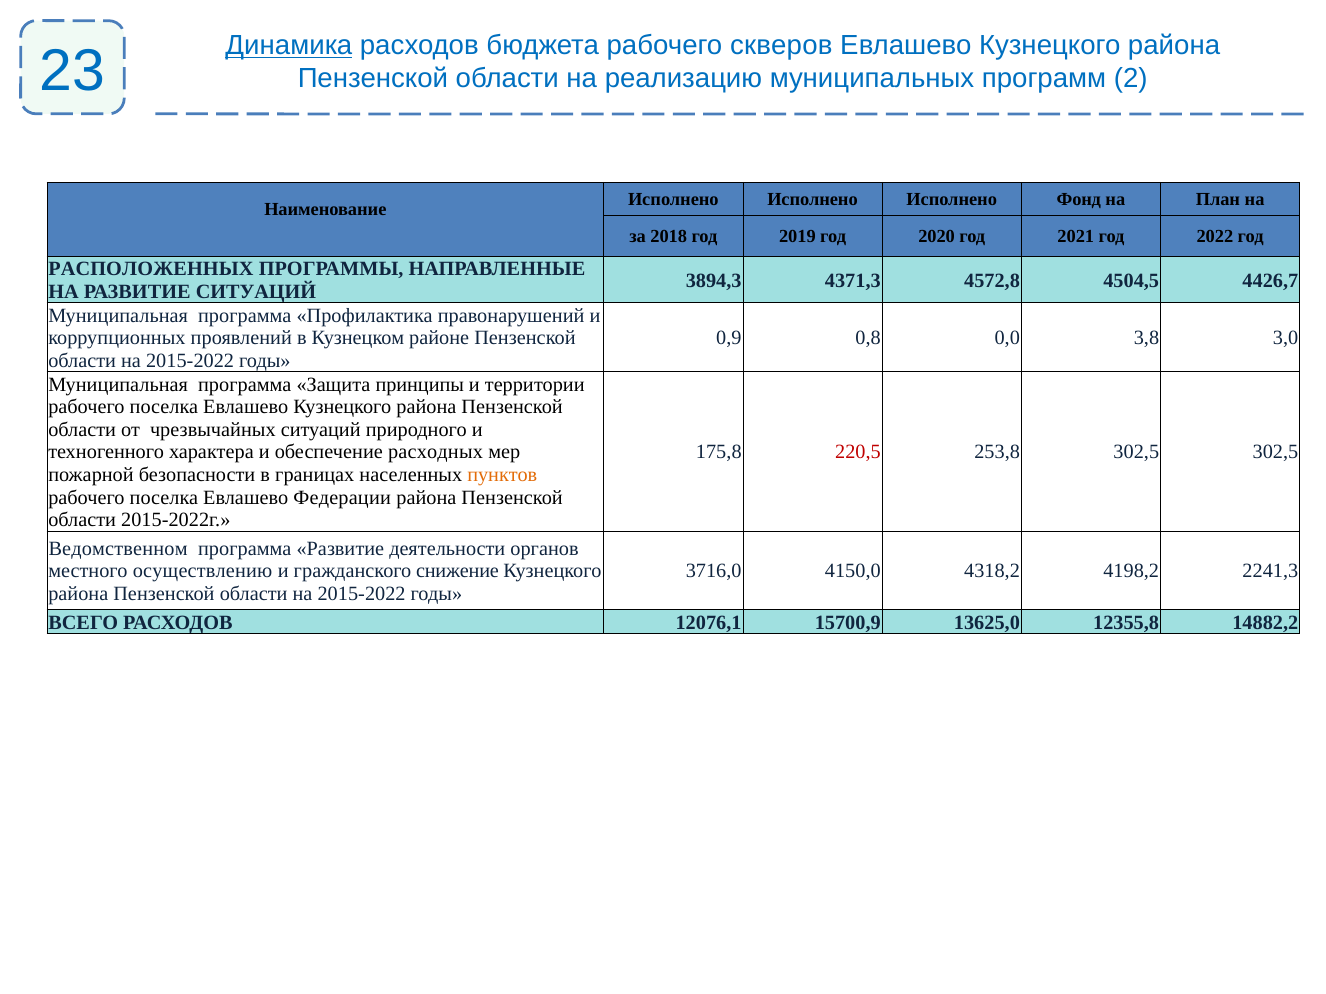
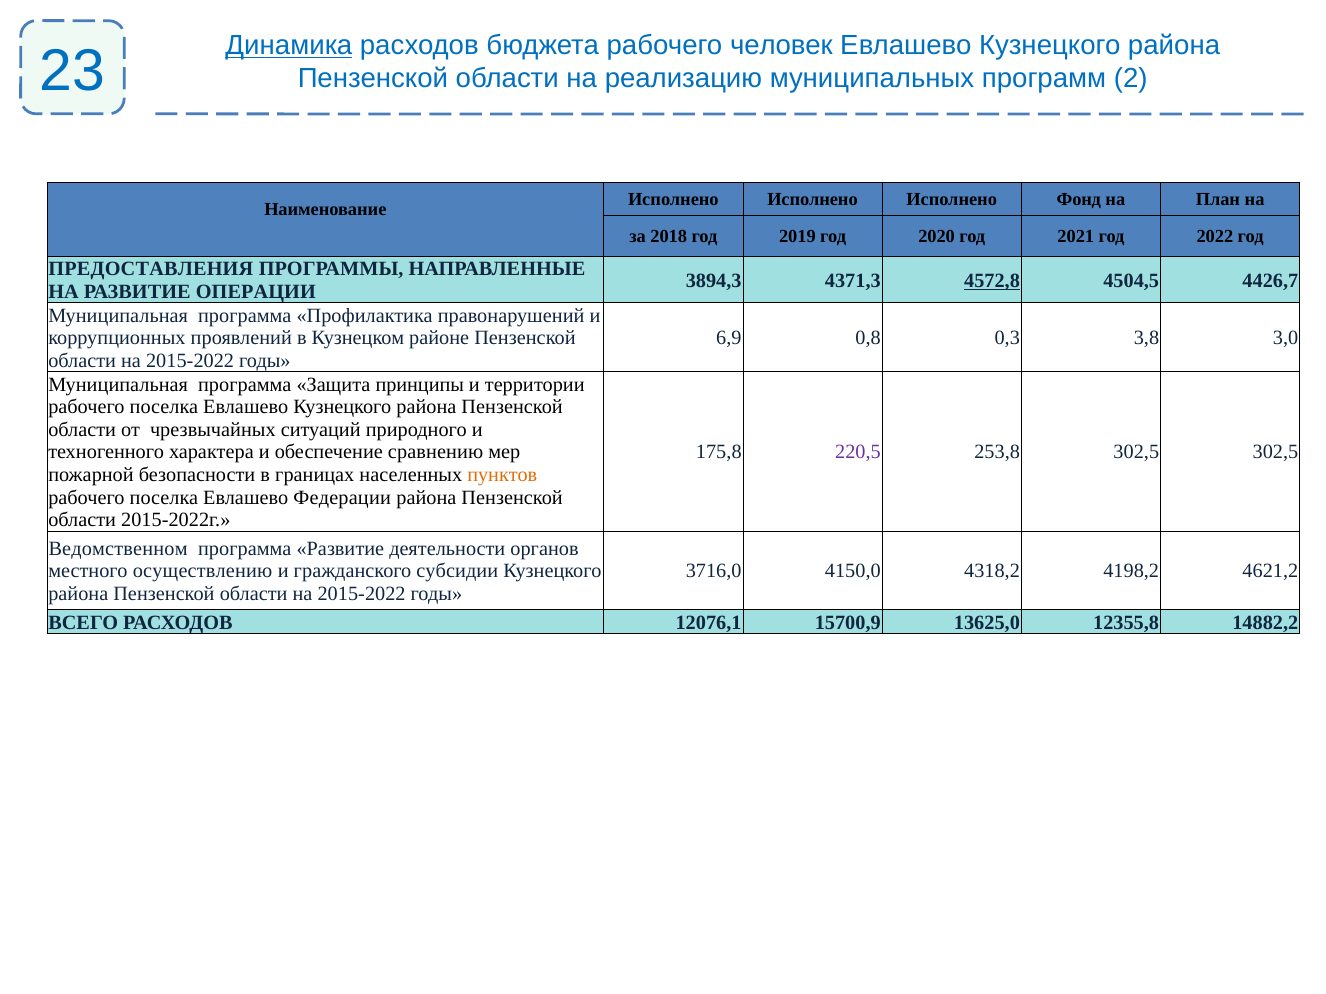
скверов: скверов -> человек (781, 46)
РАСПОЛОЖЕННЫХ: РАСПОЛОЖЕННЫХ -> ПРЕДОСТАВЛЕНИЯ (151, 269)
4572,8 underline: none -> present (992, 281)
РАЗВИТИЕ СИТУАЦИЙ: СИТУАЦИЙ -> ОПЕРАЦИИ (256, 292)
0,9: 0,9 -> 6,9 (729, 338)
0,0: 0,0 -> 0,3 (1007, 338)
расходных: расходных -> сравнению (436, 453)
220,5 colour: red -> purple (858, 453)
снижение: снижение -> субсидии (457, 571)
2241,3: 2241,3 -> 4621,2 (1270, 571)
